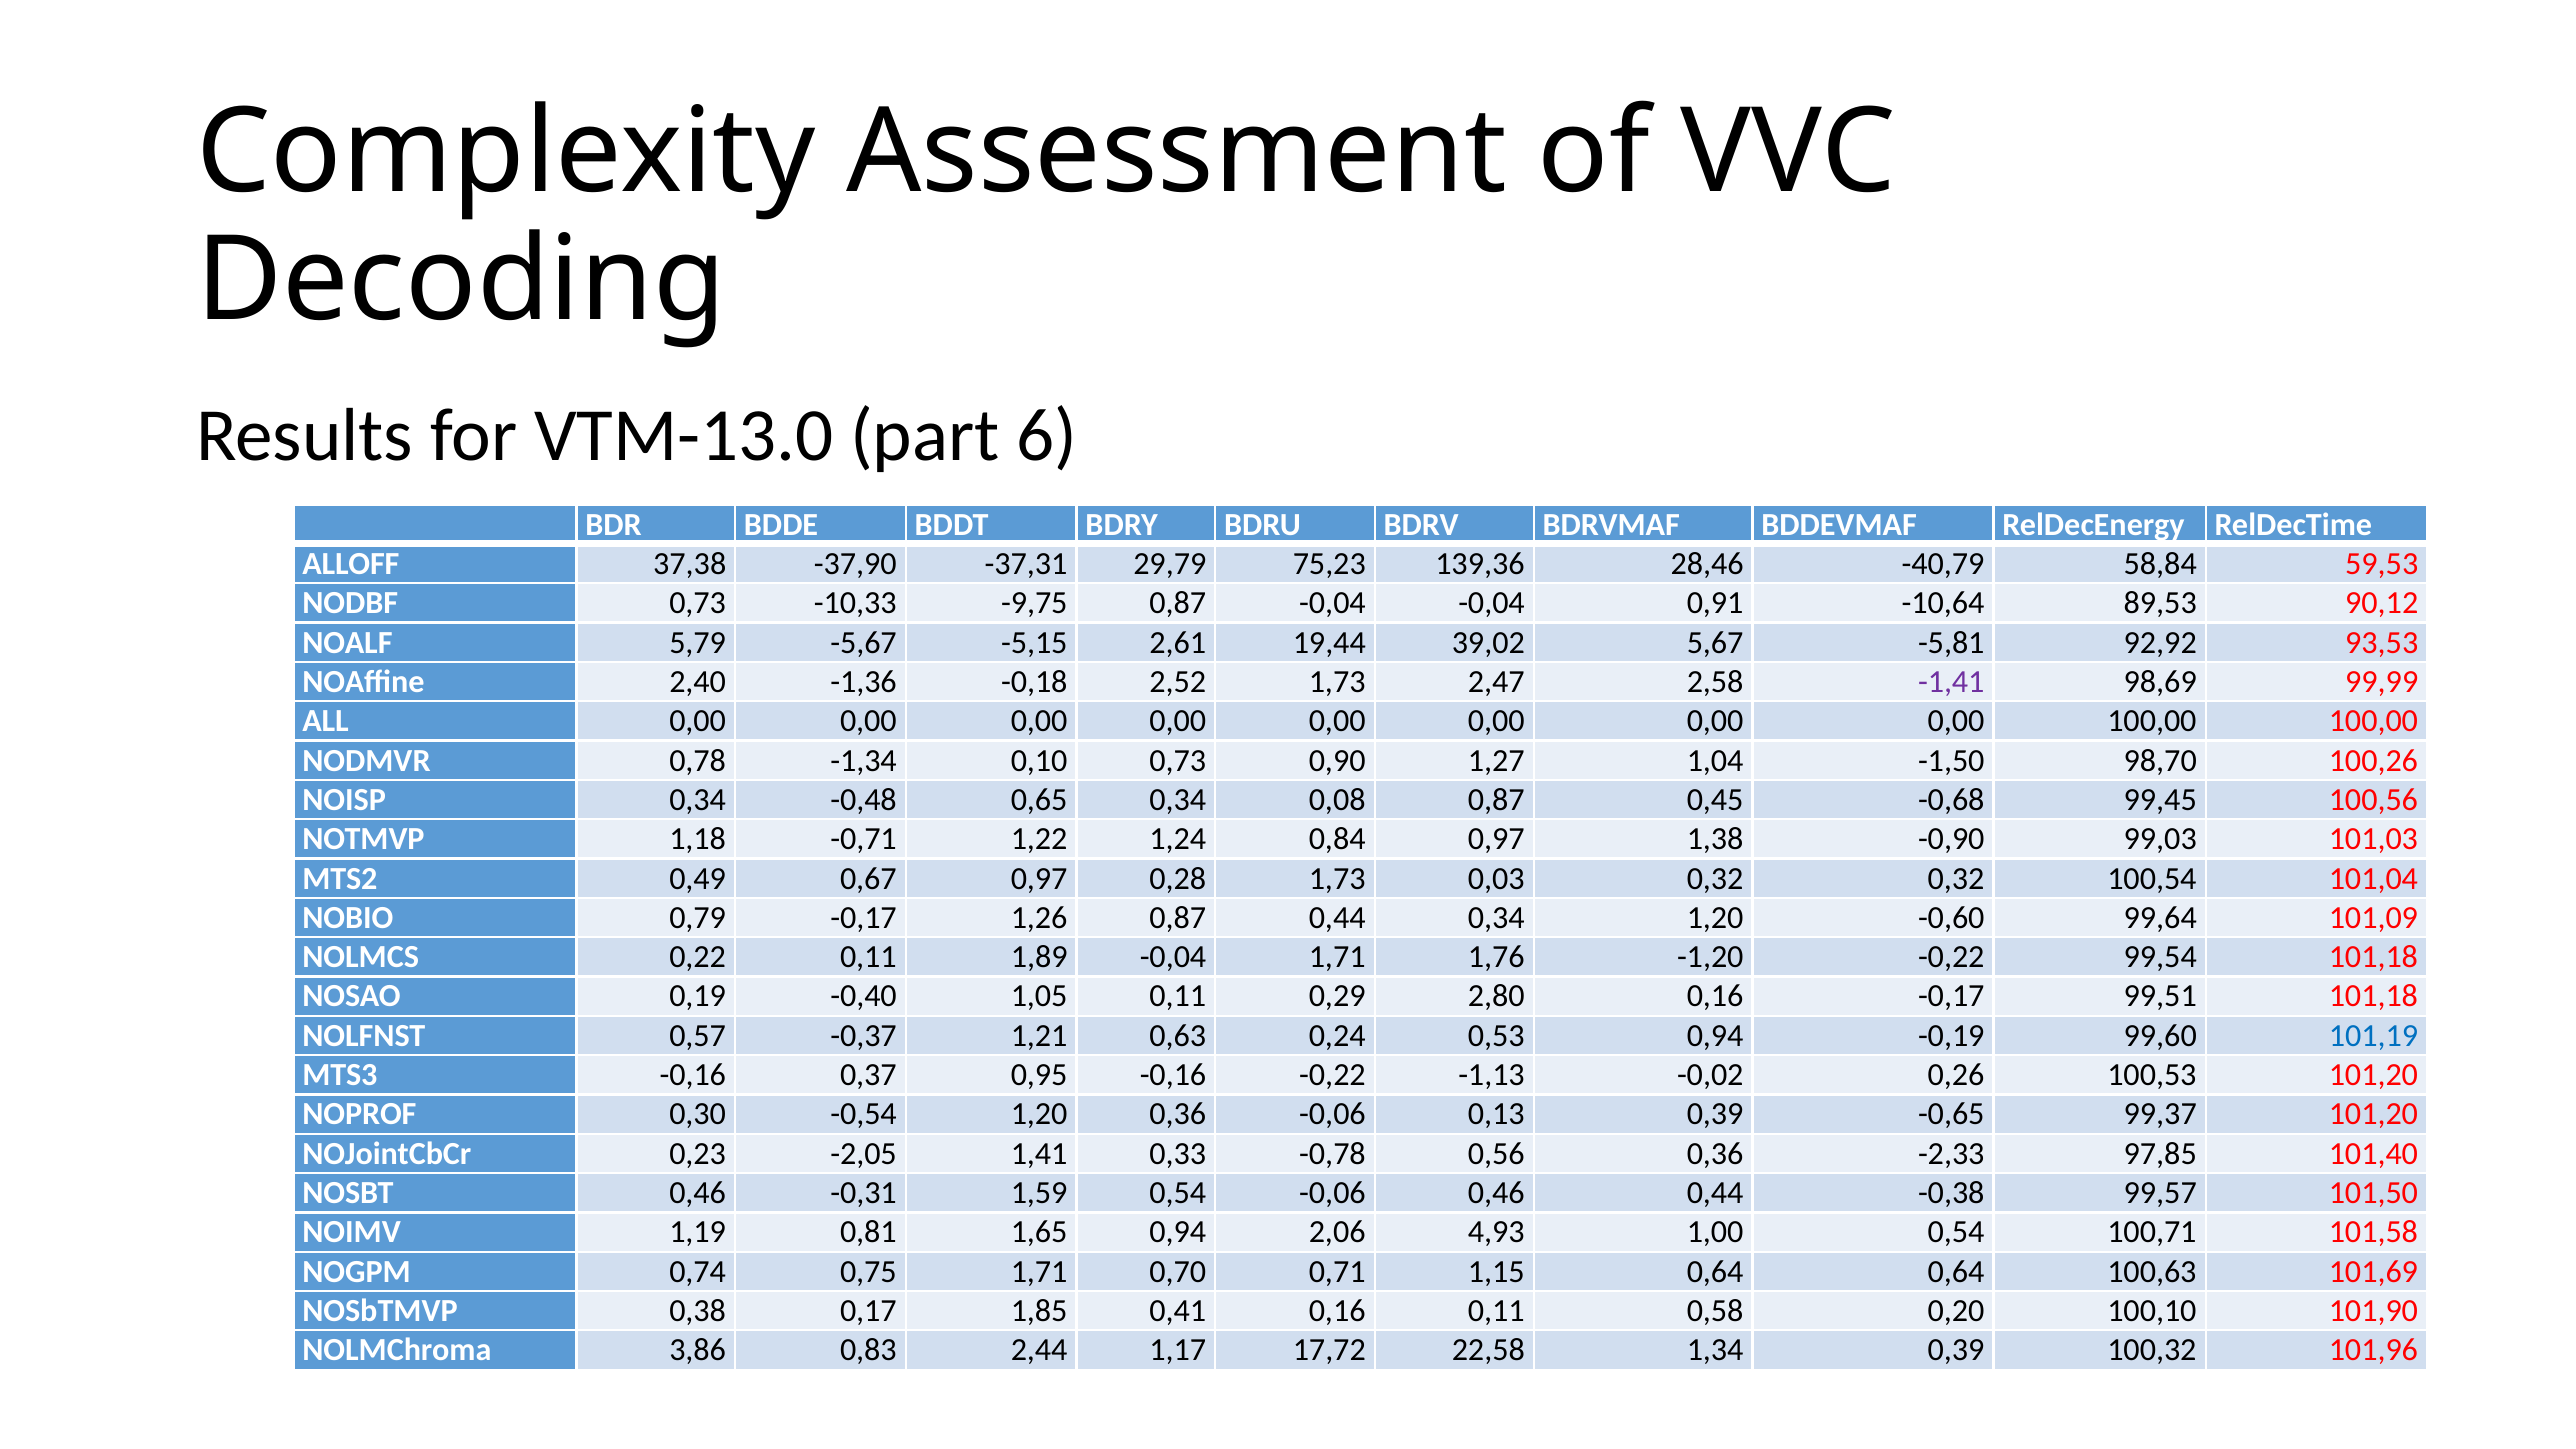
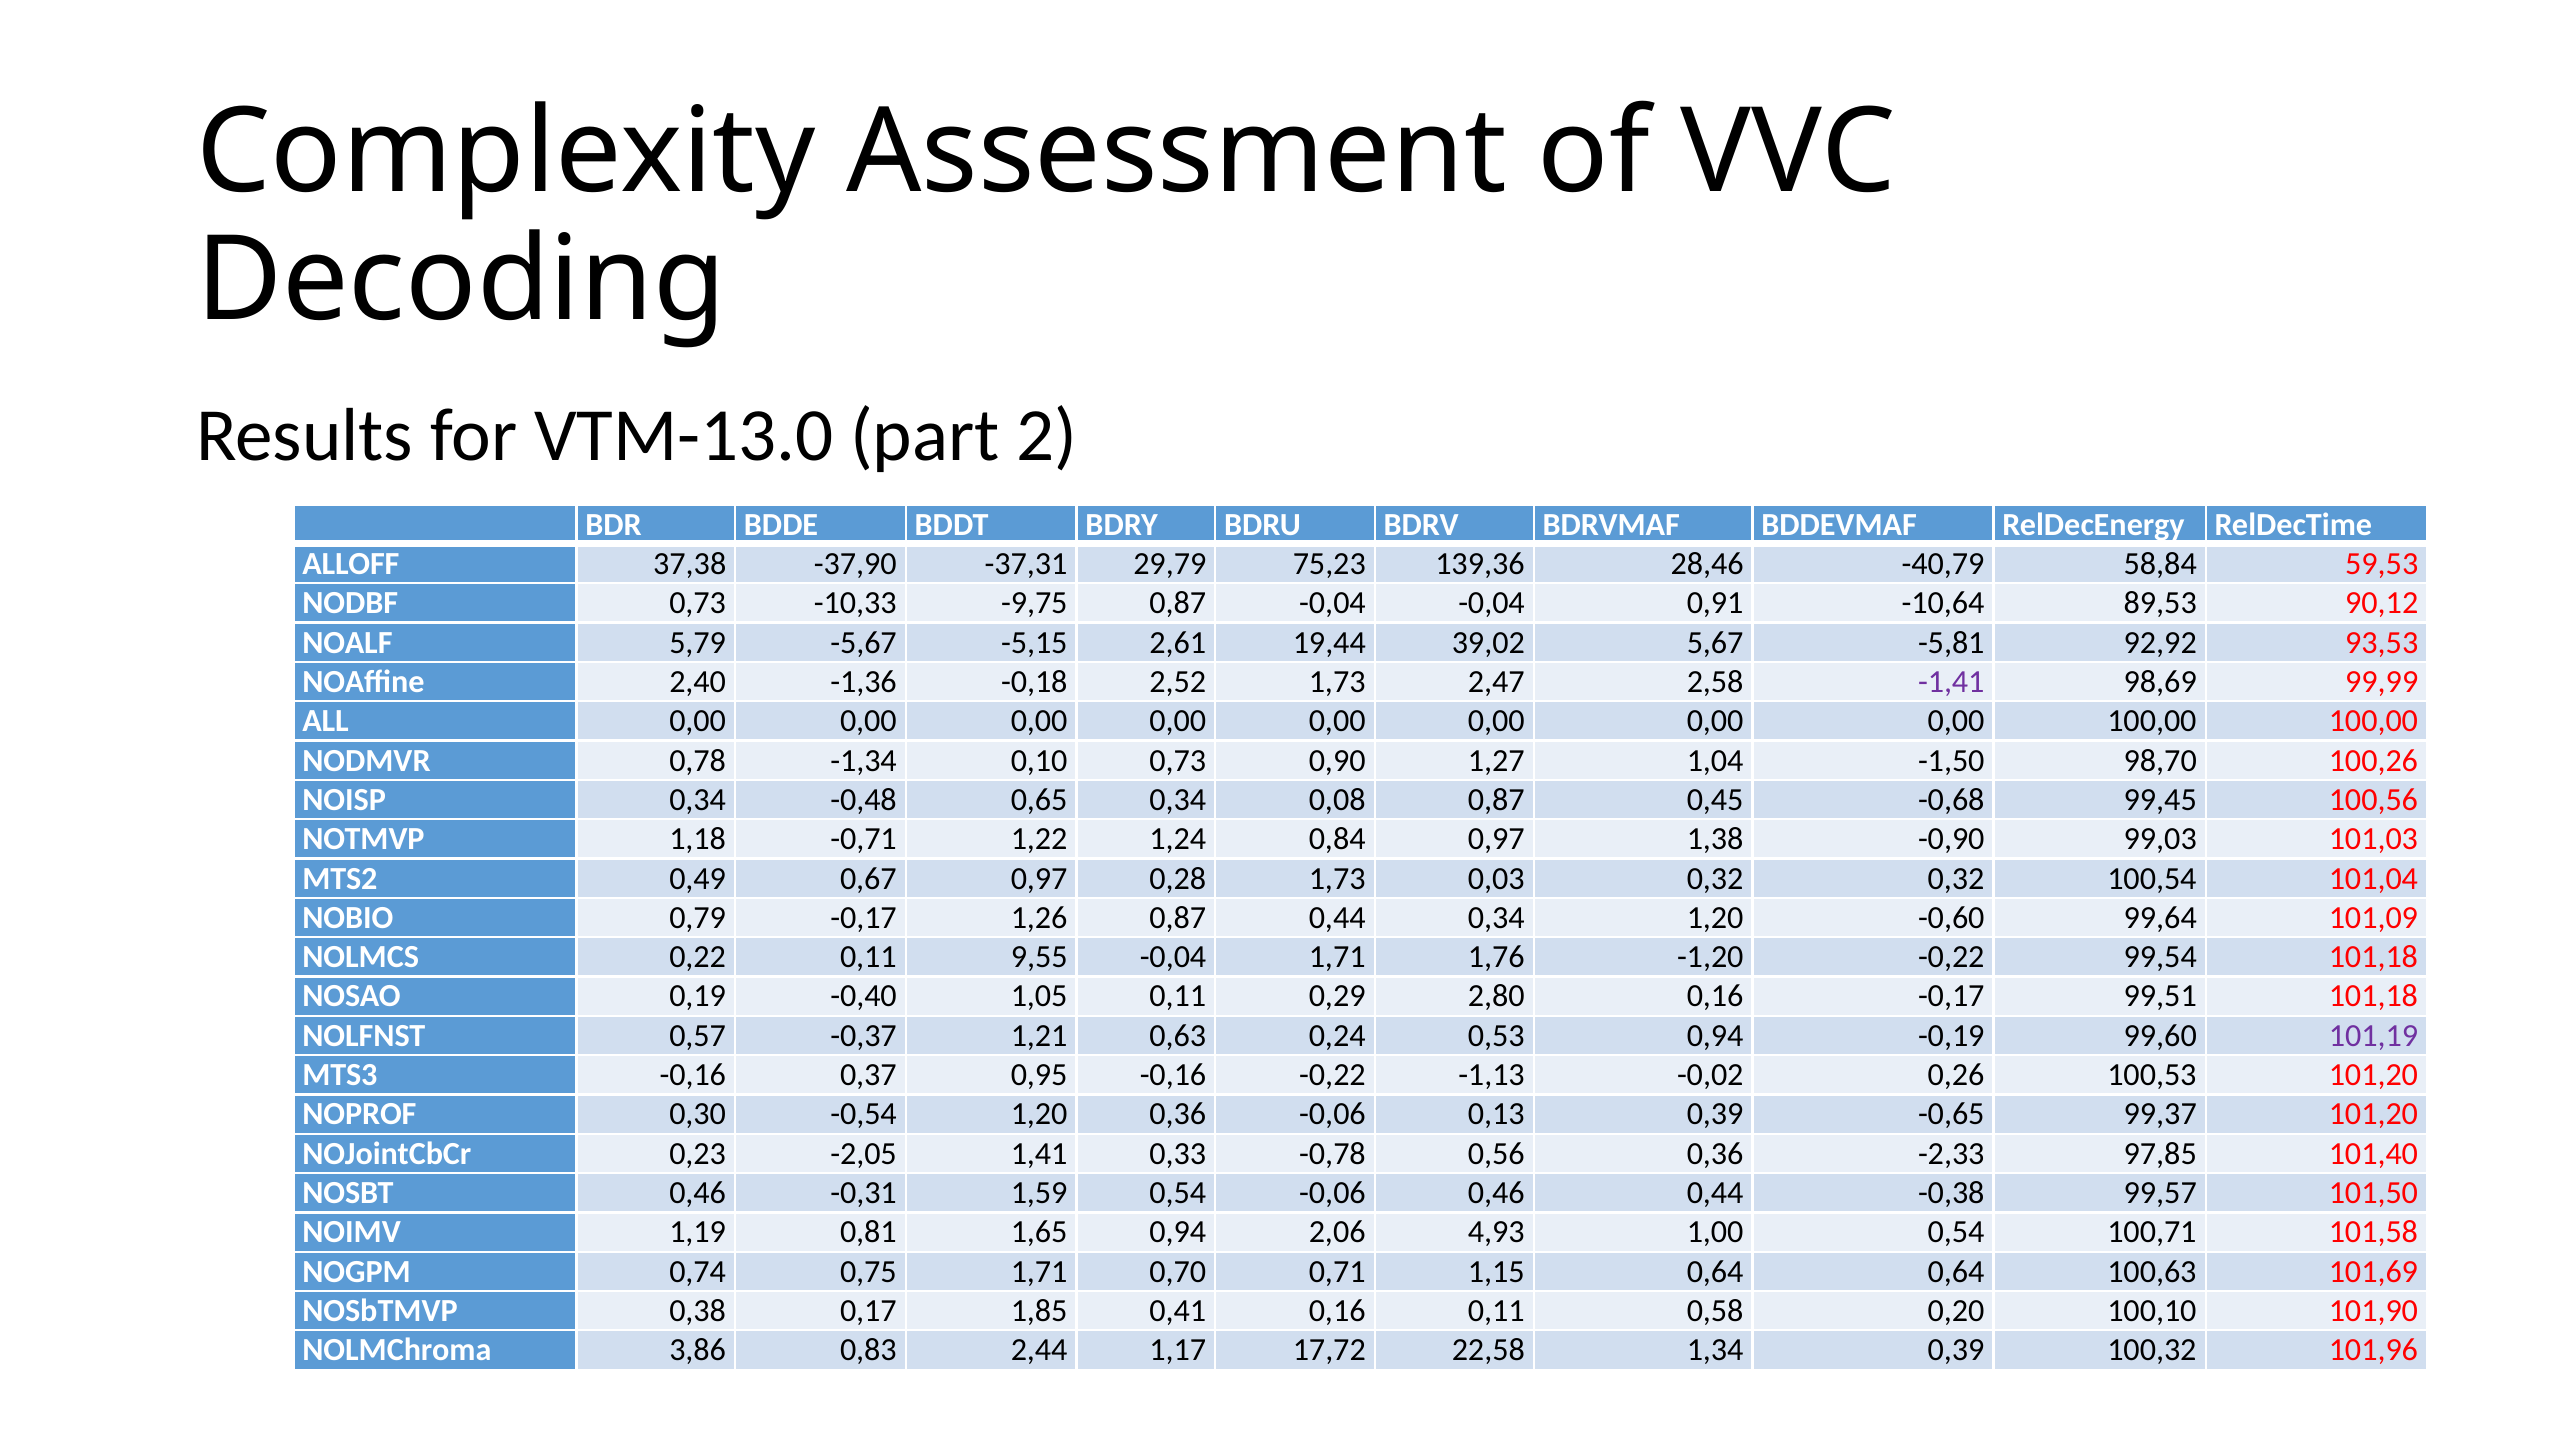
6: 6 -> 2 (1047, 435)
1,89: 1,89 -> 9,55 (1039, 957)
101,19 colour: blue -> purple (2373, 1036)
